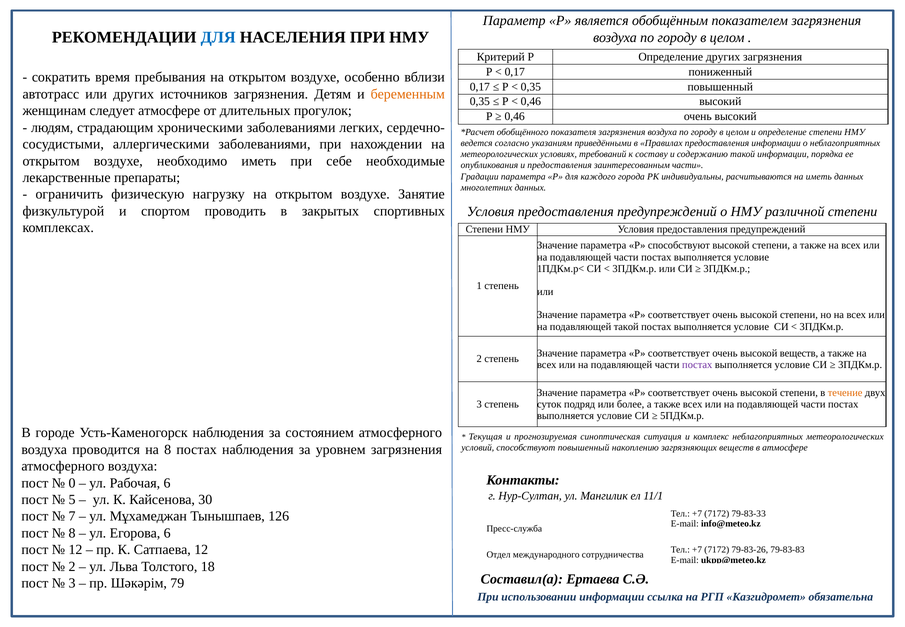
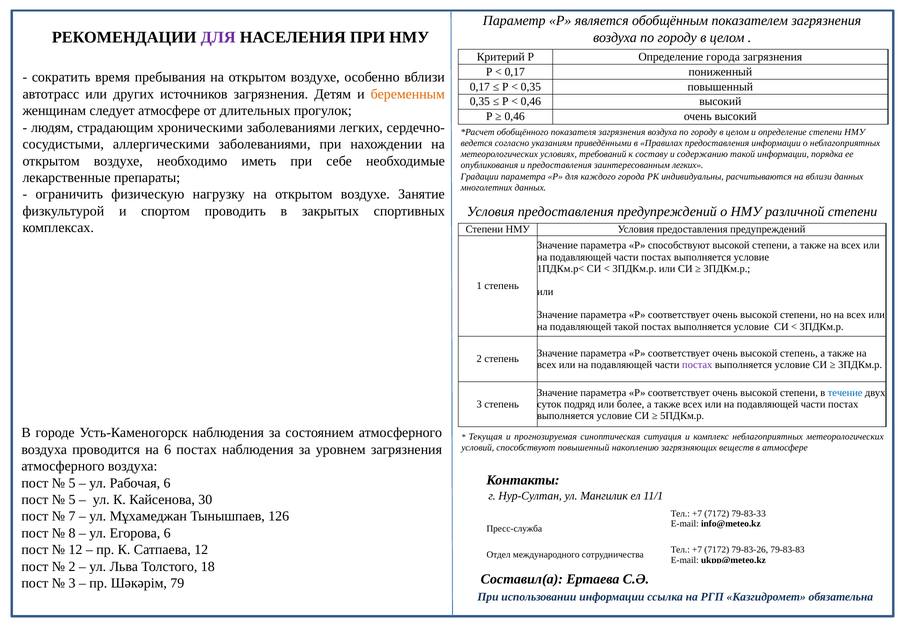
ДЛЯ colour: blue -> purple (218, 37)
Определение других: других -> города (723, 57)
заинтересованным части: части -> легких (688, 165)
на иметь: иметь -> вблизи (819, 176)
высокой веществ: веществ -> степень (799, 353)
течение colour: orange -> blue (845, 392)
на 8: 8 -> 6 (168, 449)
0: 0 -> 5 (72, 483)
